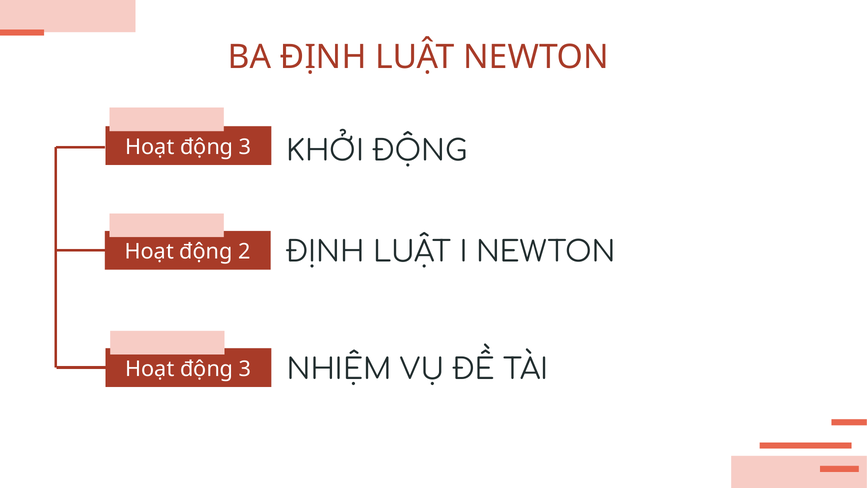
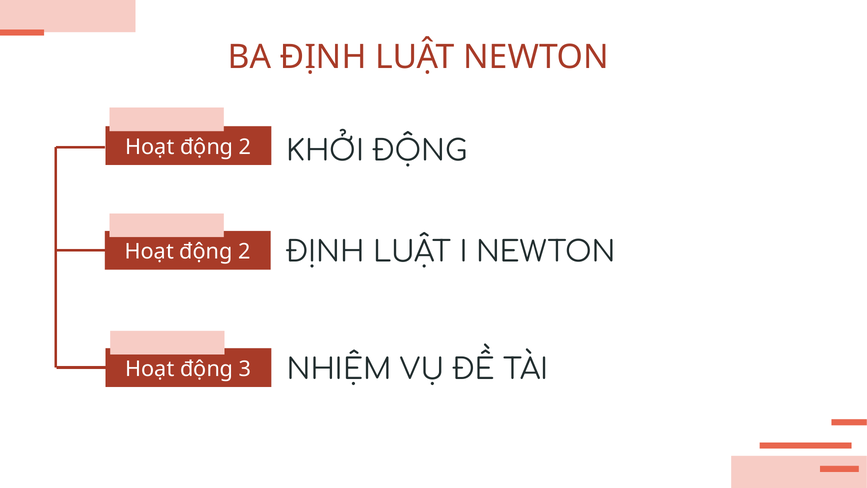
3: 3 -> 2 (245, 147)
